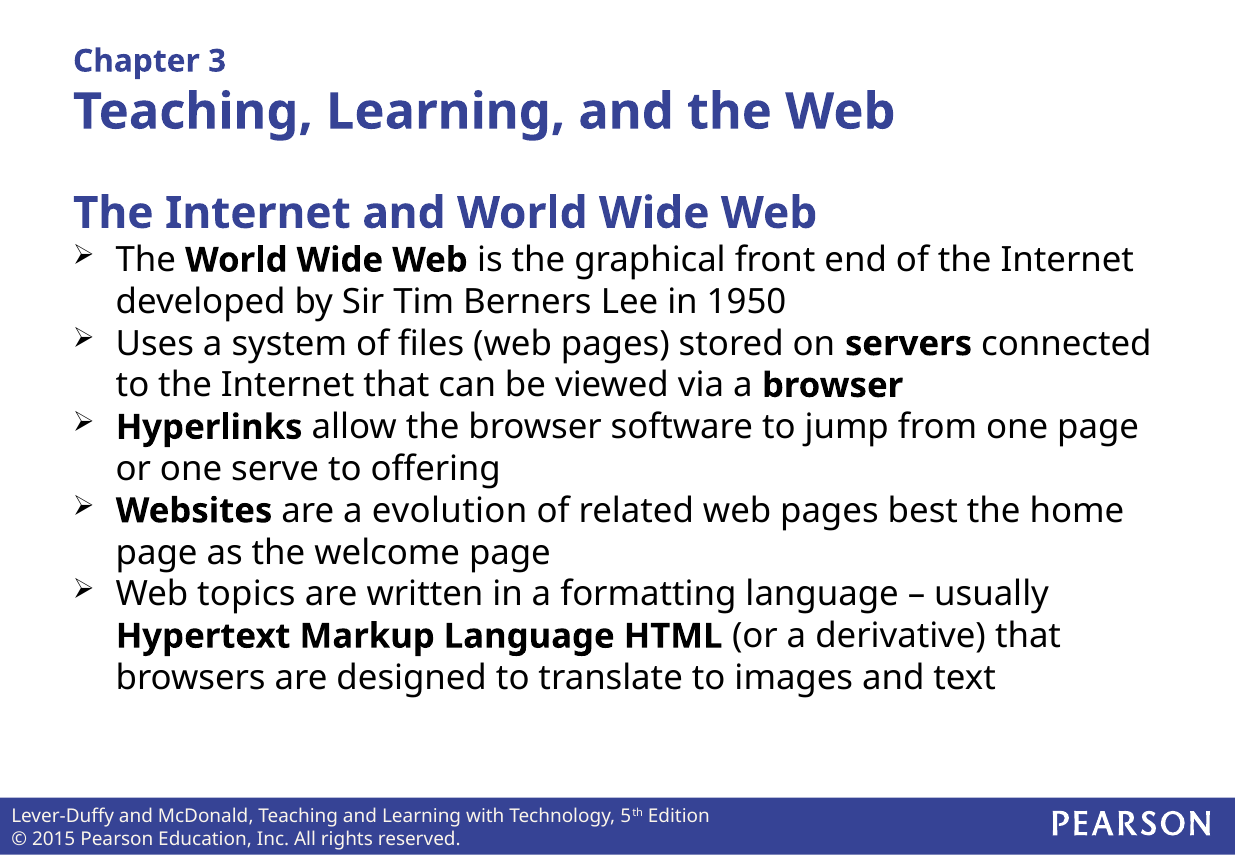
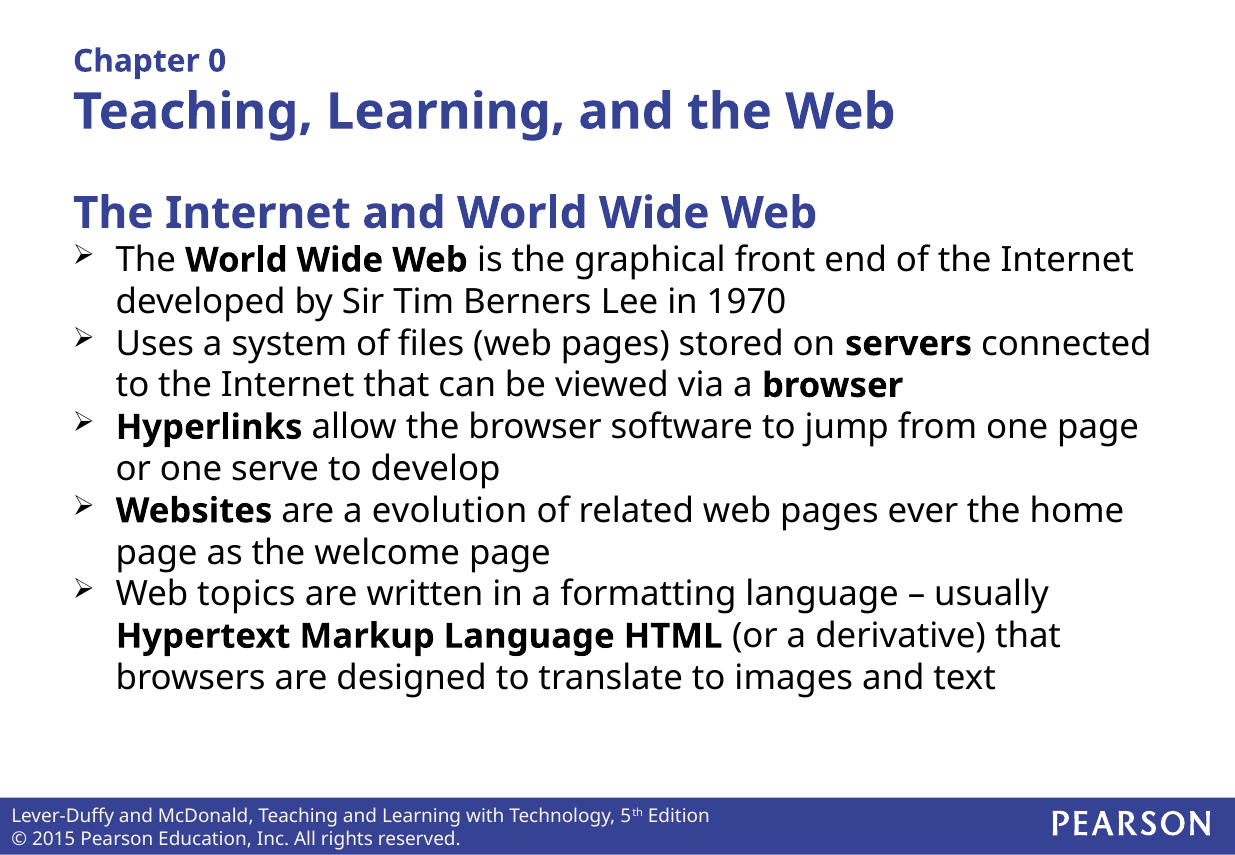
3: 3 -> 0 (217, 61)
1950: 1950 -> 1970 (747, 302)
offering: offering -> develop (436, 469)
best: best -> ever (923, 511)
